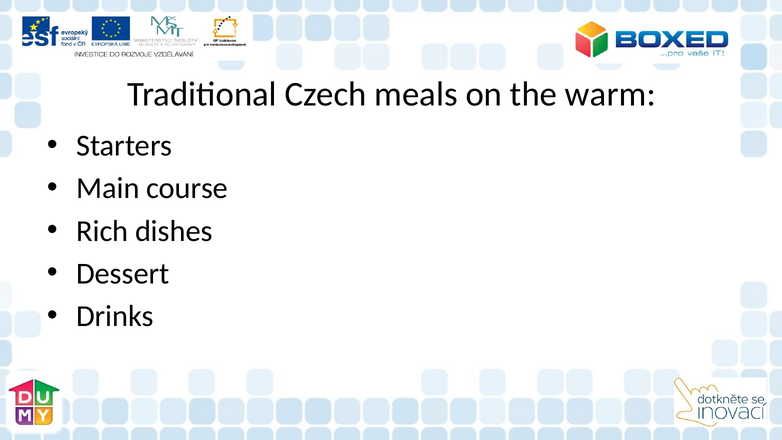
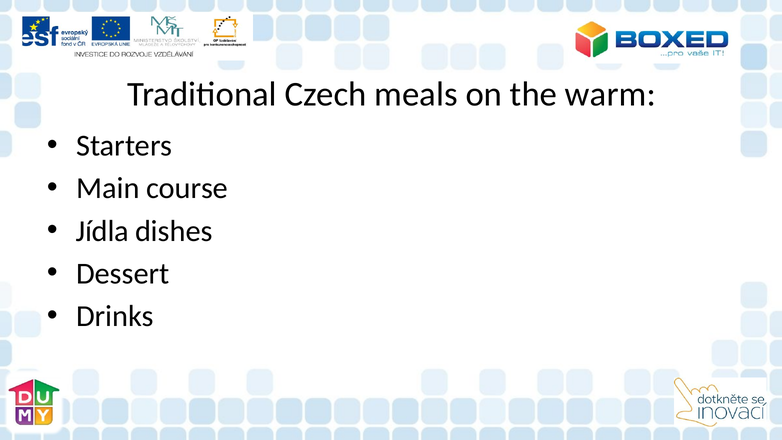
Rich: Rich -> Jídla (102, 231)
